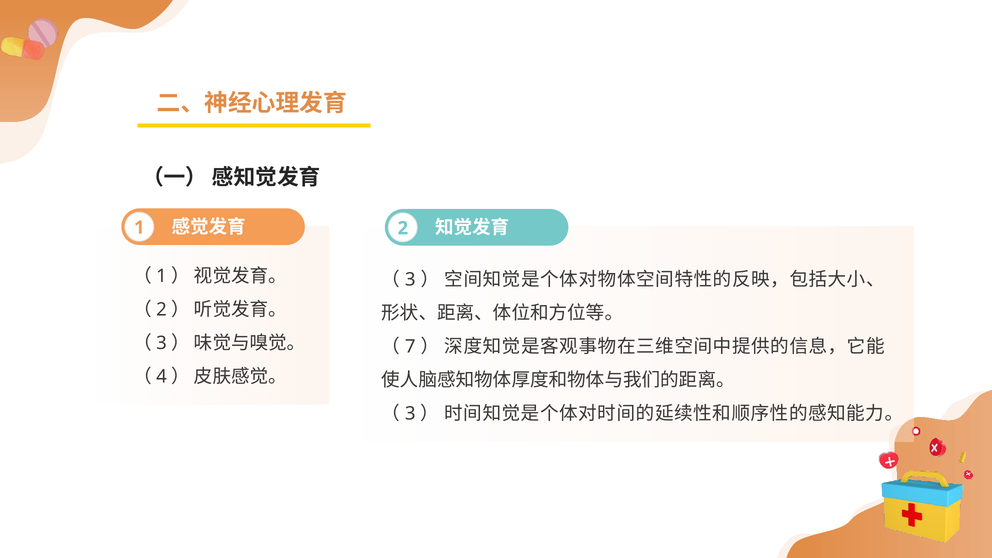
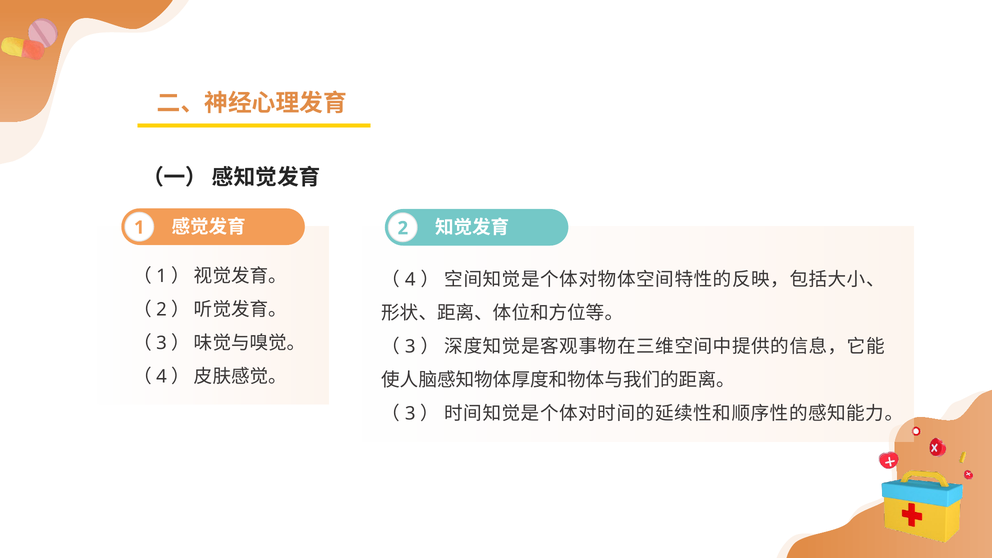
3: 3 -> 4 (410, 280)
7: 7 -> 3 (410, 347)
